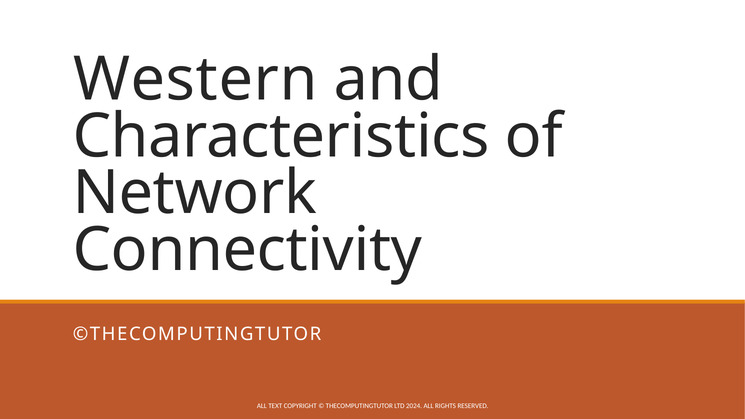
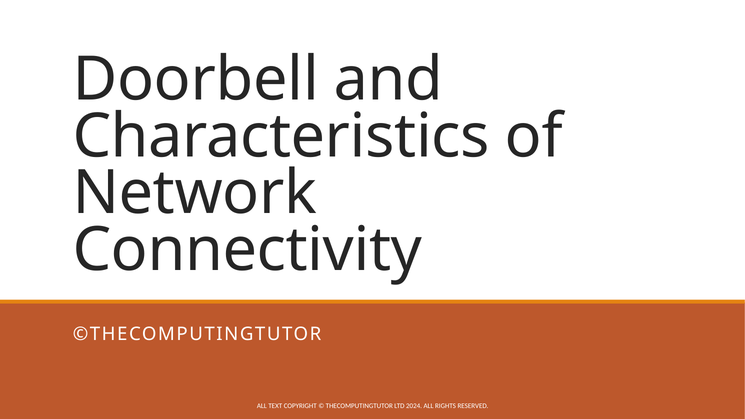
Western: Western -> Doorbell (196, 80)
